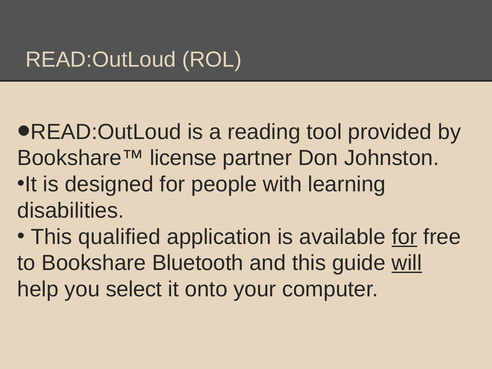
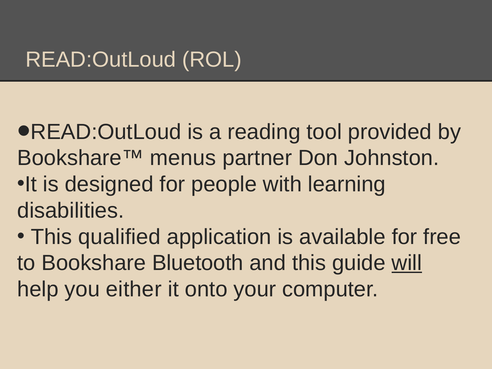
license: license -> menus (183, 158)
for underline: present -> none (404, 237)
select: select -> either (134, 289)
